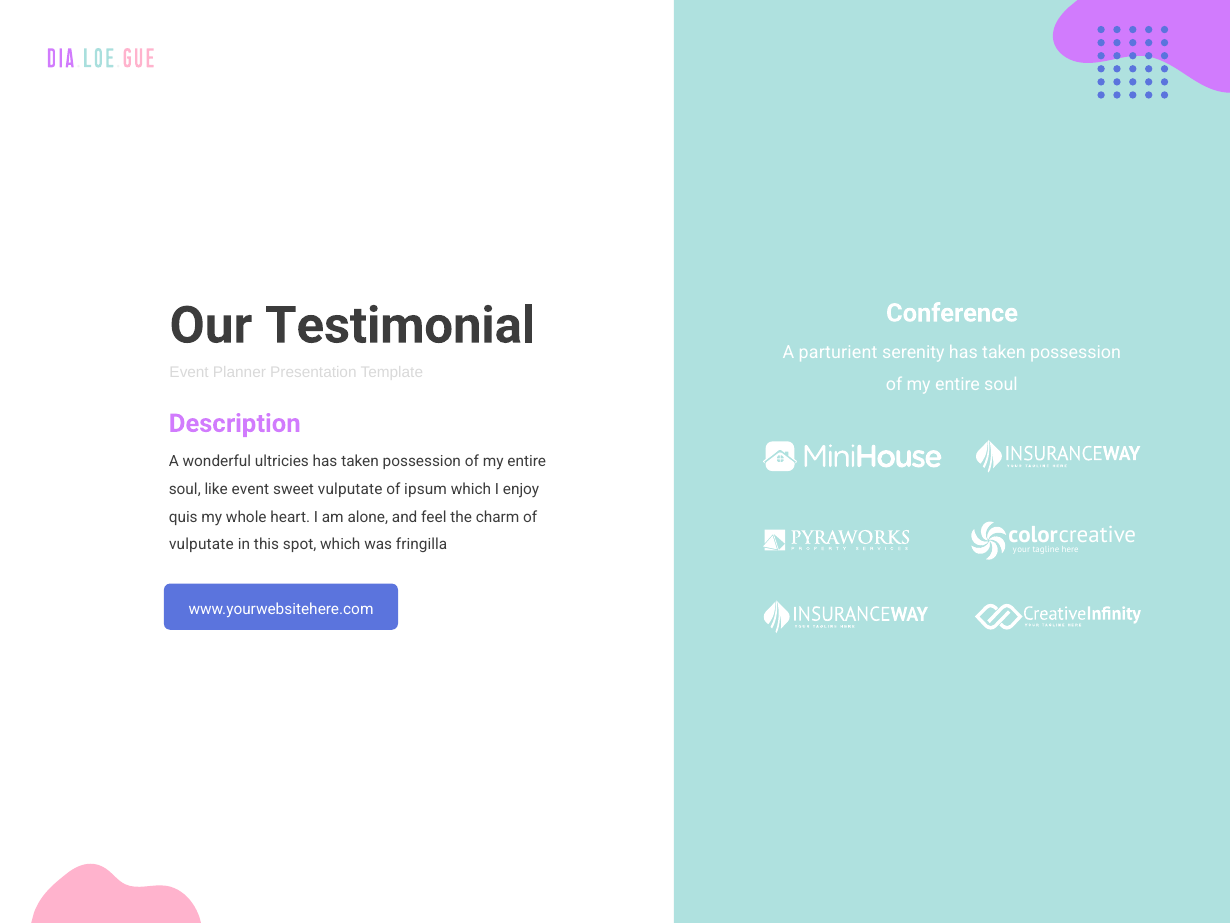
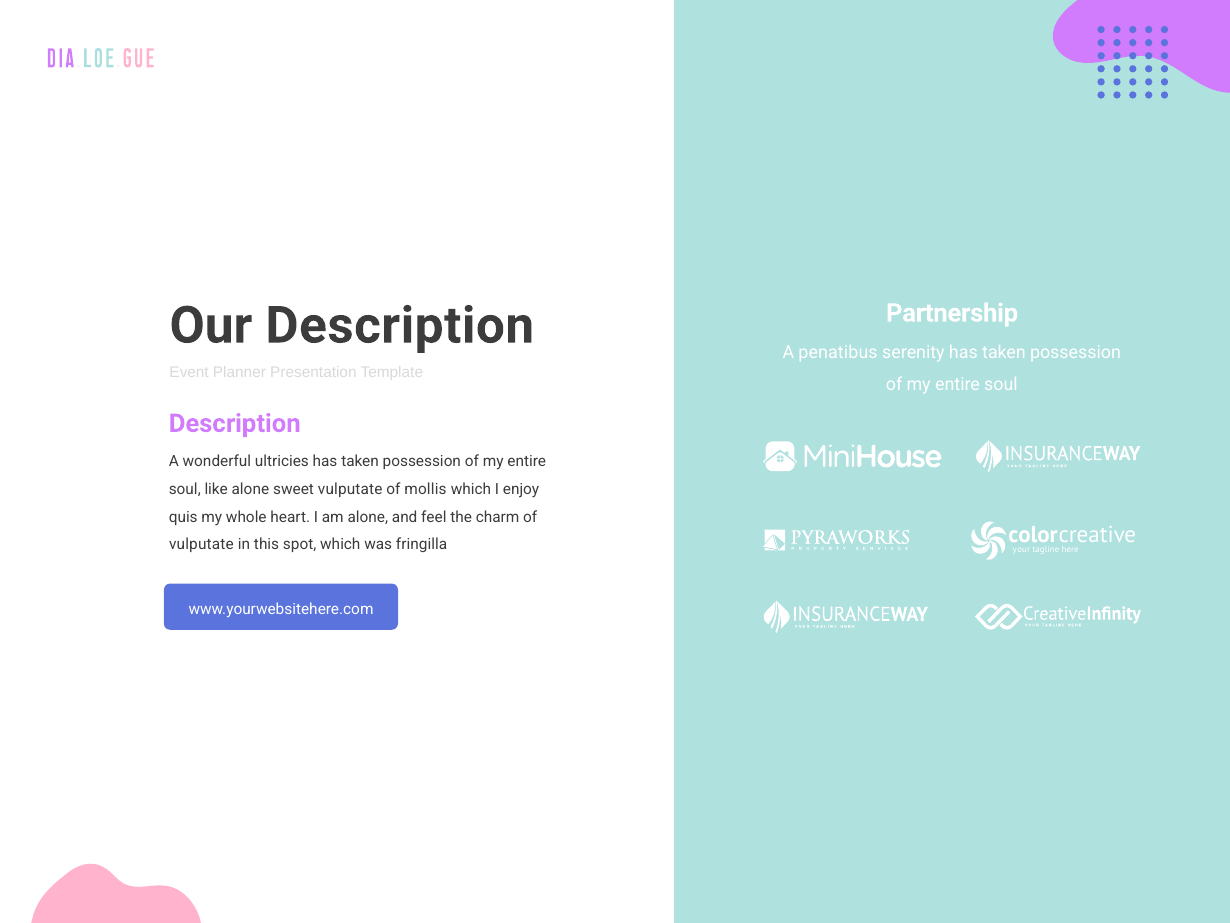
Conference: Conference -> Partnership (952, 313)
Our Testimonial: Testimonial -> Description (400, 325)
parturient: parturient -> penatibus (838, 352)
like event: event -> alone (250, 489)
ipsum: ipsum -> mollis (426, 489)
